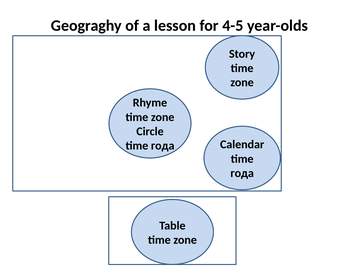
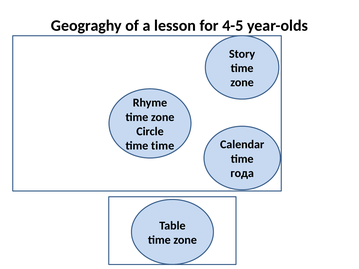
года: года -> time (163, 146)
